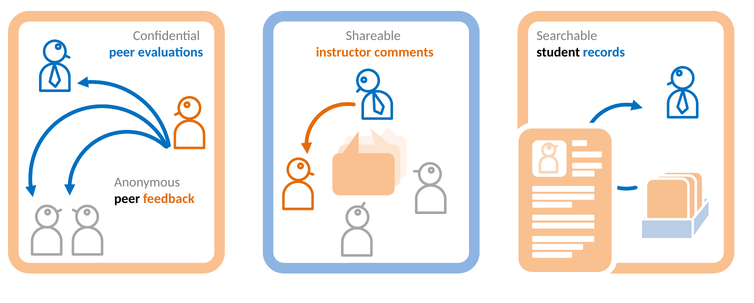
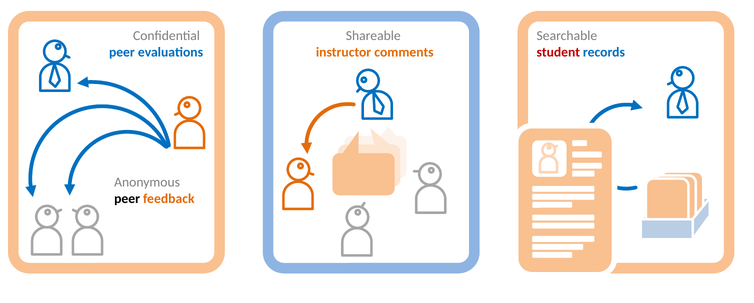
student colour: black -> red (558, 52)
